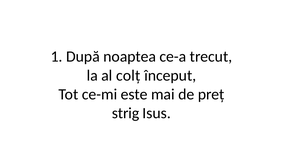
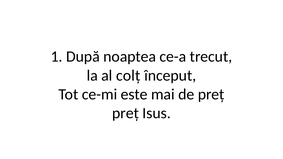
strig: strig -> preț (126, 113)
